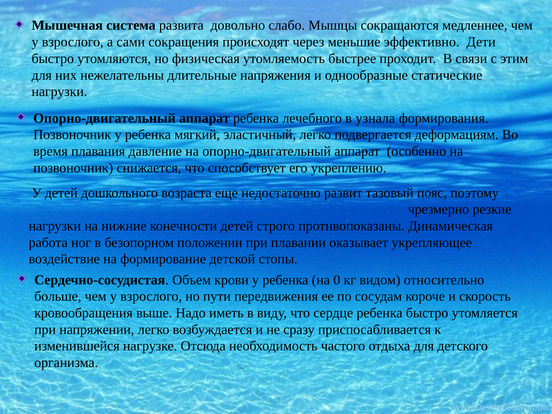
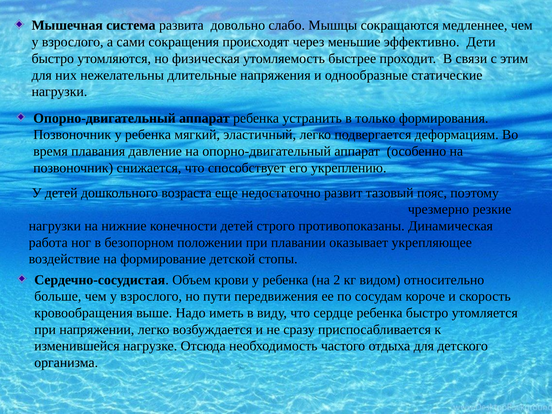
лечебного: лечебного -> устранить (312, 118)
узнала: узнала -> только (375, 118)
0: 0 -> 2 (337, 280)
